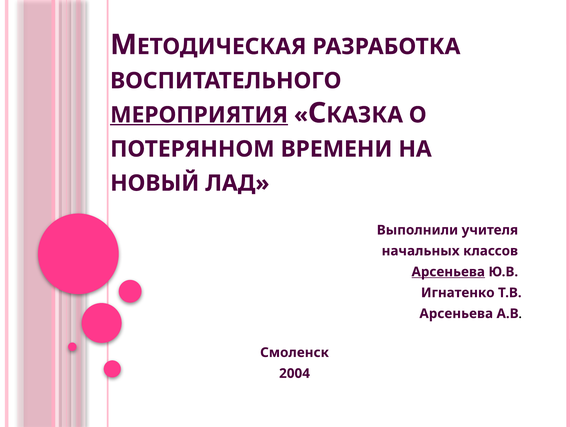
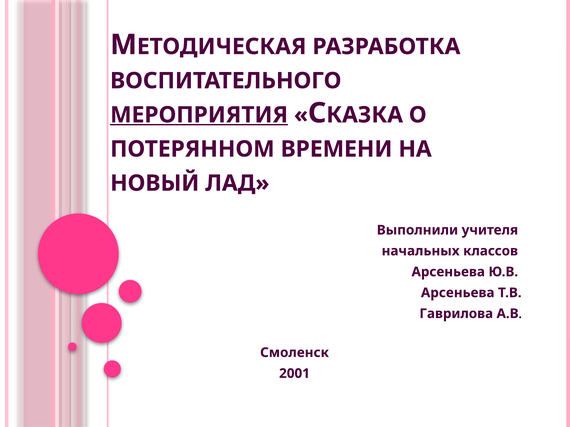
Арсеньева underline: present -> none (448, 272)
Игнатенко: Игнатенко -> Арсеньева (458, 293)
Арсеньева: Арсеньева -> Гаврилова (456, 314)
2004: 2004 -> 2001 (295, 374)
